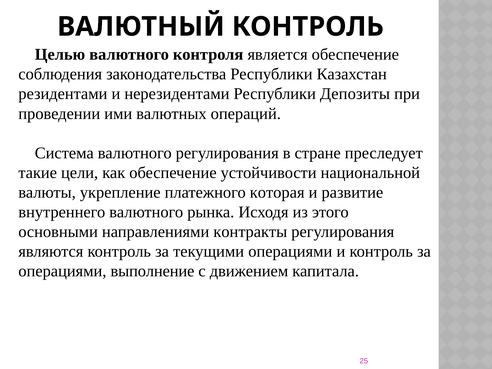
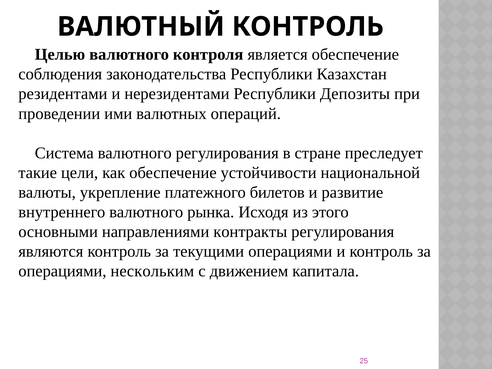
которая: которая -> билетов (277, 192)
выполнение: выполнение -> нескольким (152, 271)
